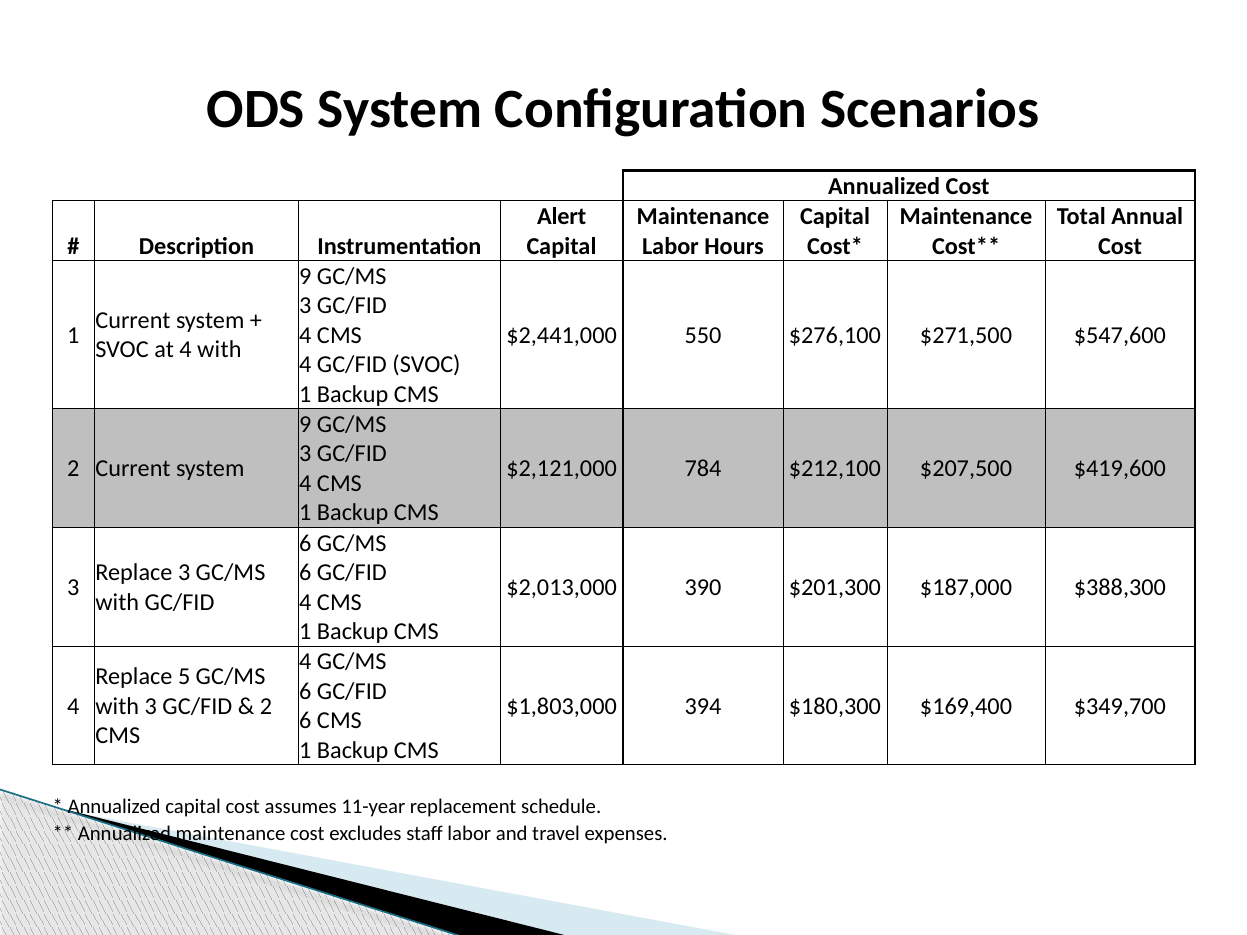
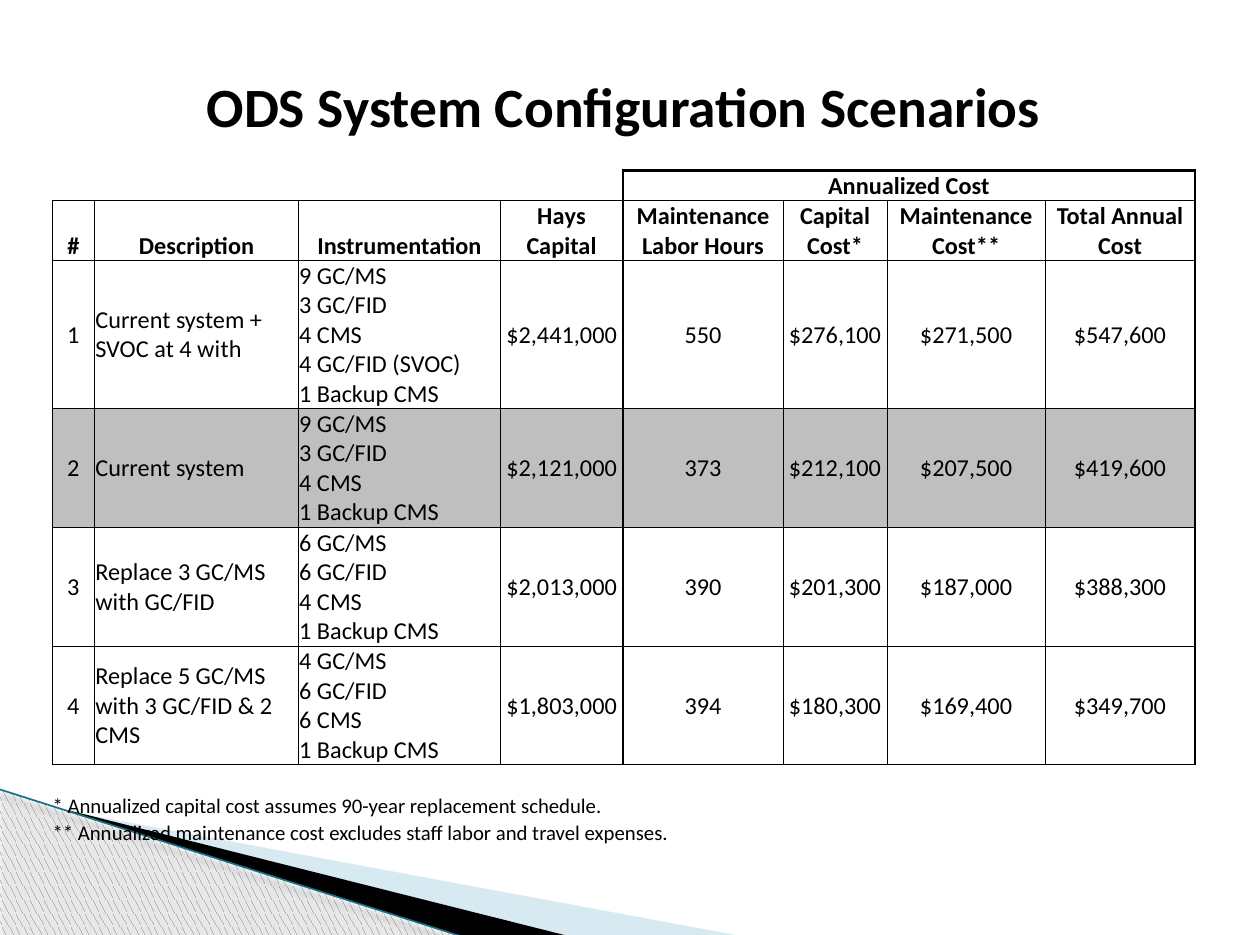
Alert: Alert -> Hays (561, 217)
784: 784 -> 373 (703, 469)
11-year: 11-year -> 90-year (373, 807)
